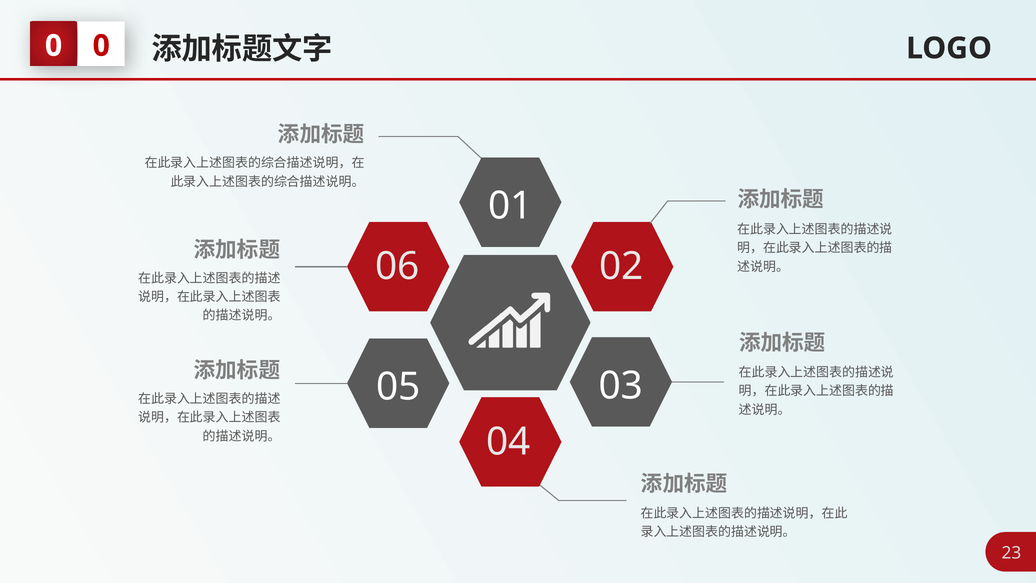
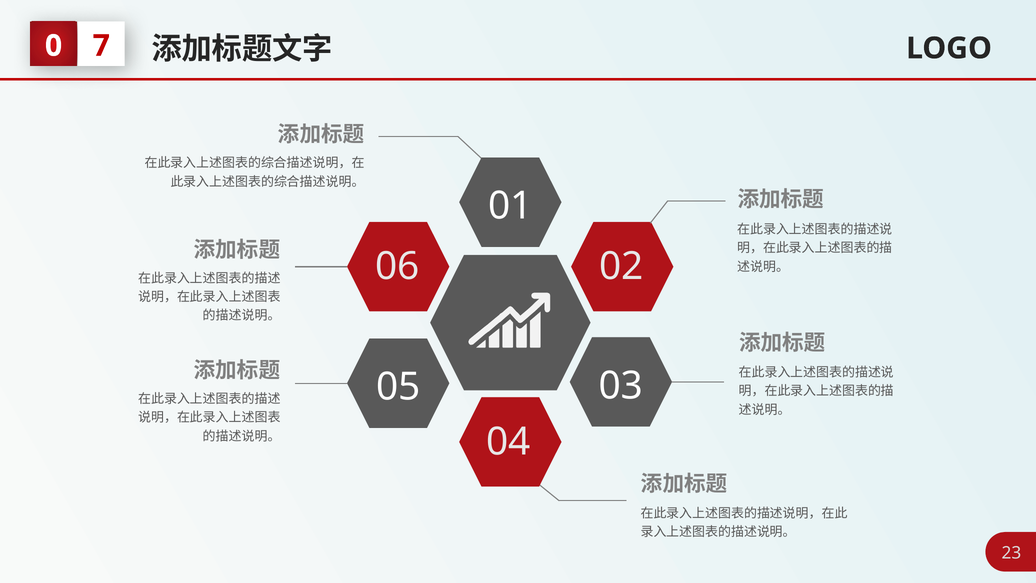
0: 0 -> 7 (101, 46)
